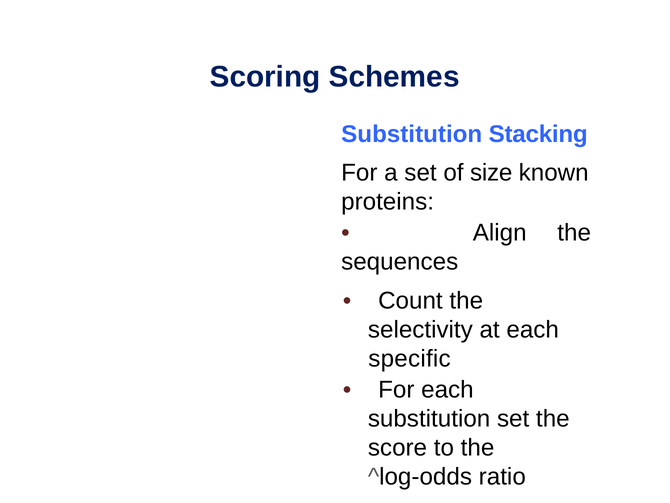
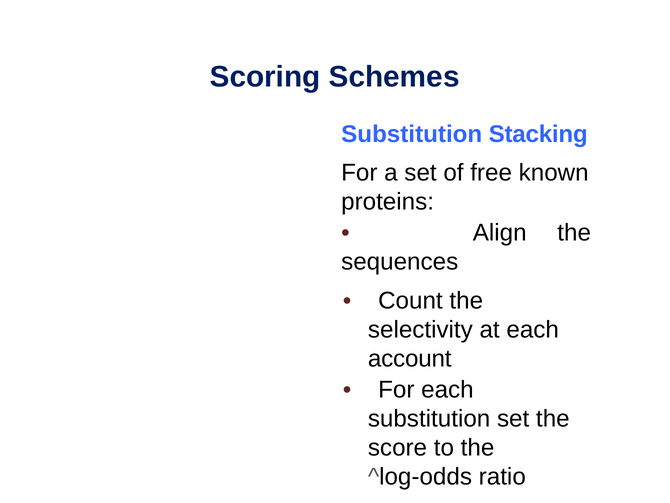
size: size -> free (491, 173)
specific: specific -> account (410, 358)
